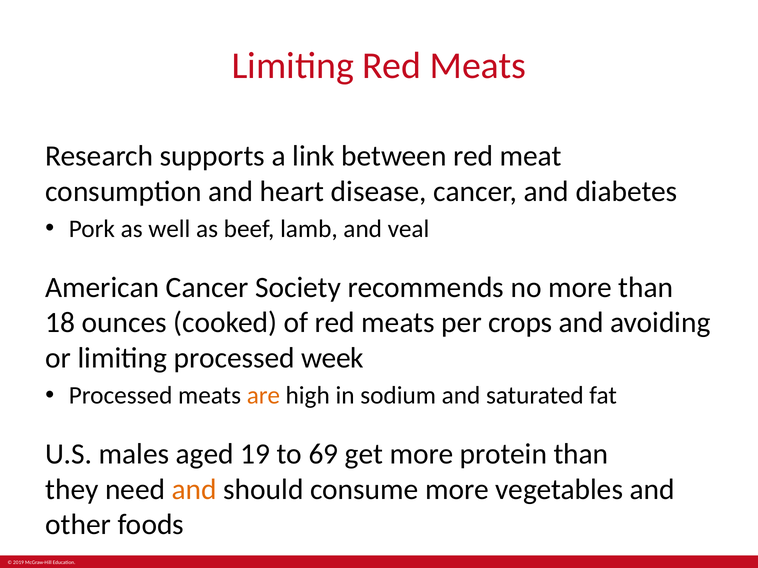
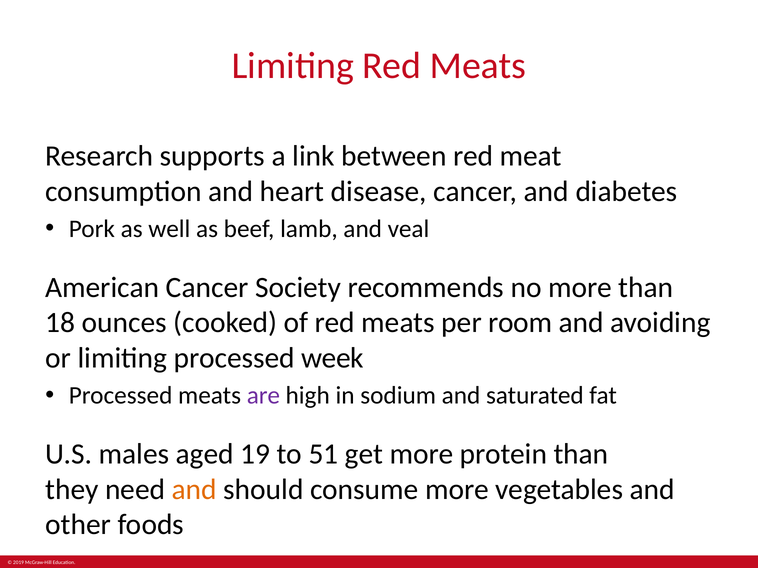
crops: crops -> room (520, 323)
are colour: orange -> purple (263, 396)
69: 69 -> 51 (323, 454)
